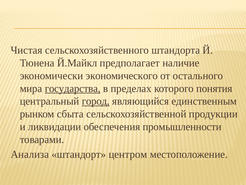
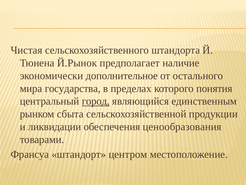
Й.Майкл: Й.Майкл -> Й.Рынок (77, 63)
экономического: экономического -> дополнительное (122, 76)
государства underline: present -> none (73, 88)
промышленности: промышленности -> ценообразования (182, 126)
Анализа: Анализа -> Франсуа (30, 154)
